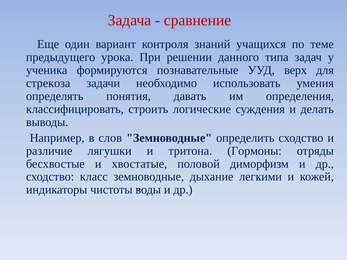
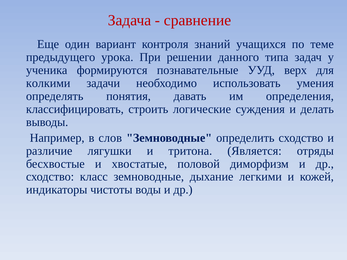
стрекоза: стрекоза -> колкими (48, 83)
Гормоны: Гормоны -> Является (254, 151)
